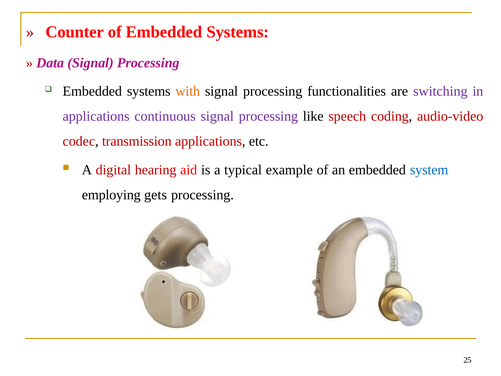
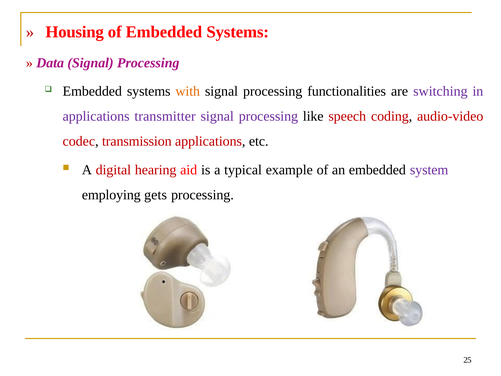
Counter: Counter -> Housing (75, 32)
continuous: continuous -> transmitter (165, 116)
system colour: blue -> purple (429, 170)
